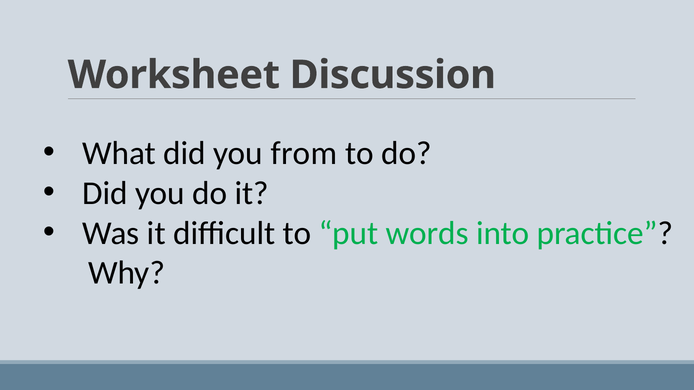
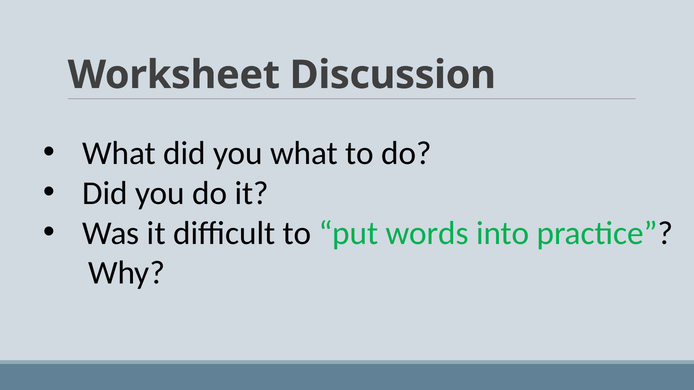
you from: from -> what (304, 153)
